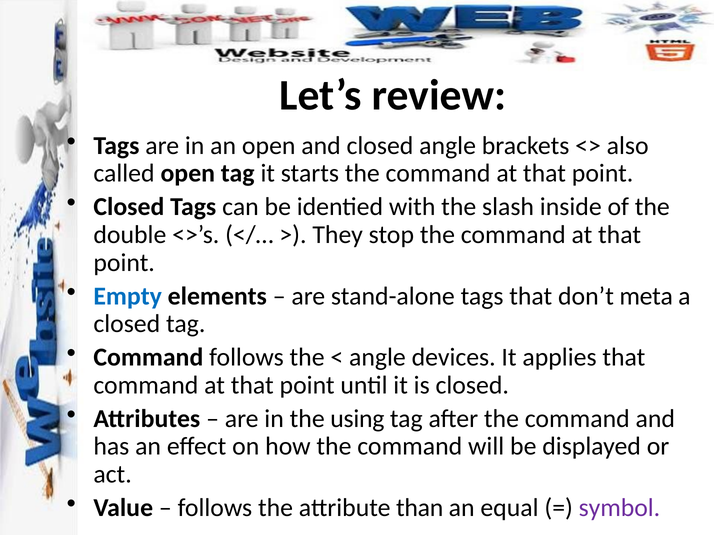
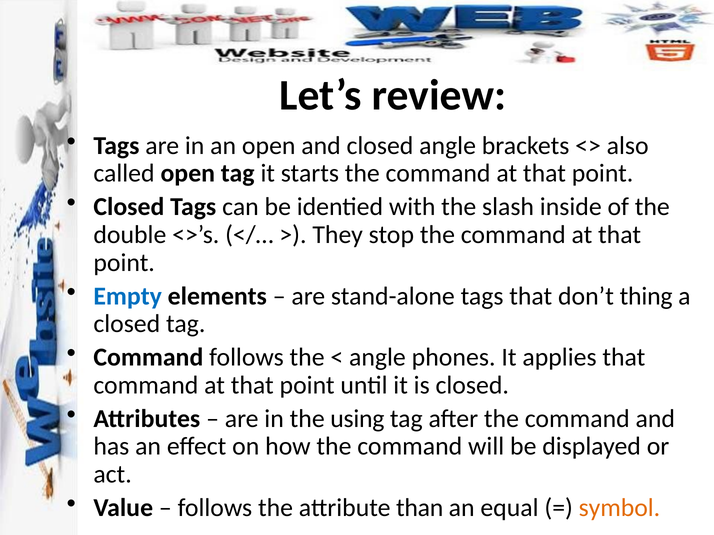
meta: meta -> thing (646, 296)
devices: devices -> phones (454, 358)
symbol colour: purple -> orange (619, 508)
